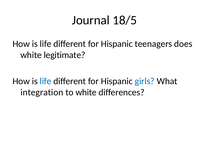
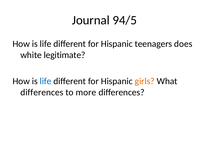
18/5: 18/5 -> 94/5 (125, 20)
girls colour: blue -> orange (145, 81)
integration: integration -> differences (42, 92)
to white: white -> more (86, 92)
